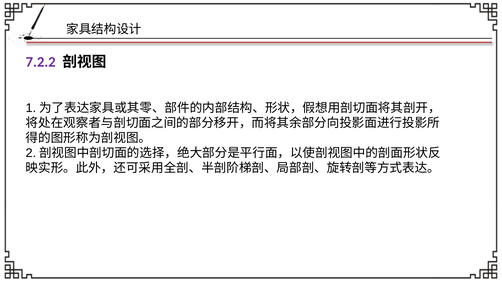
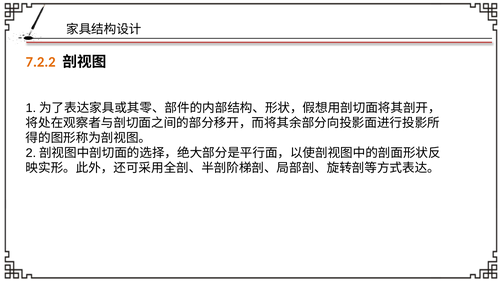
7.2.2 colour: purple -> orange (41, 62)
